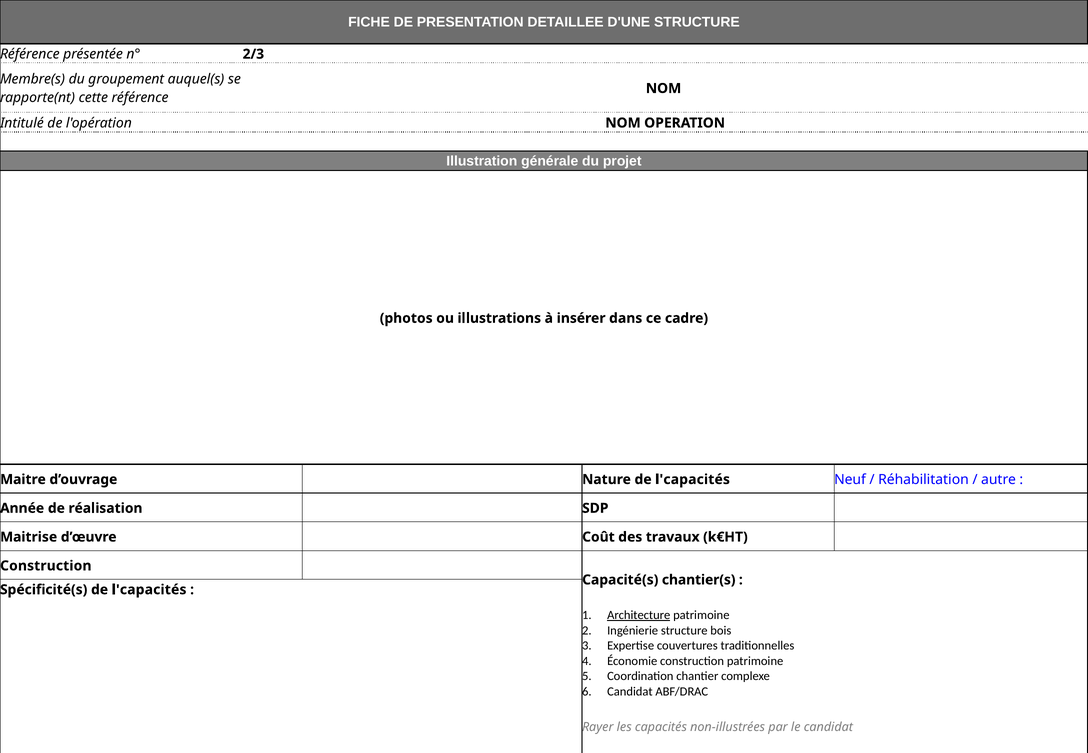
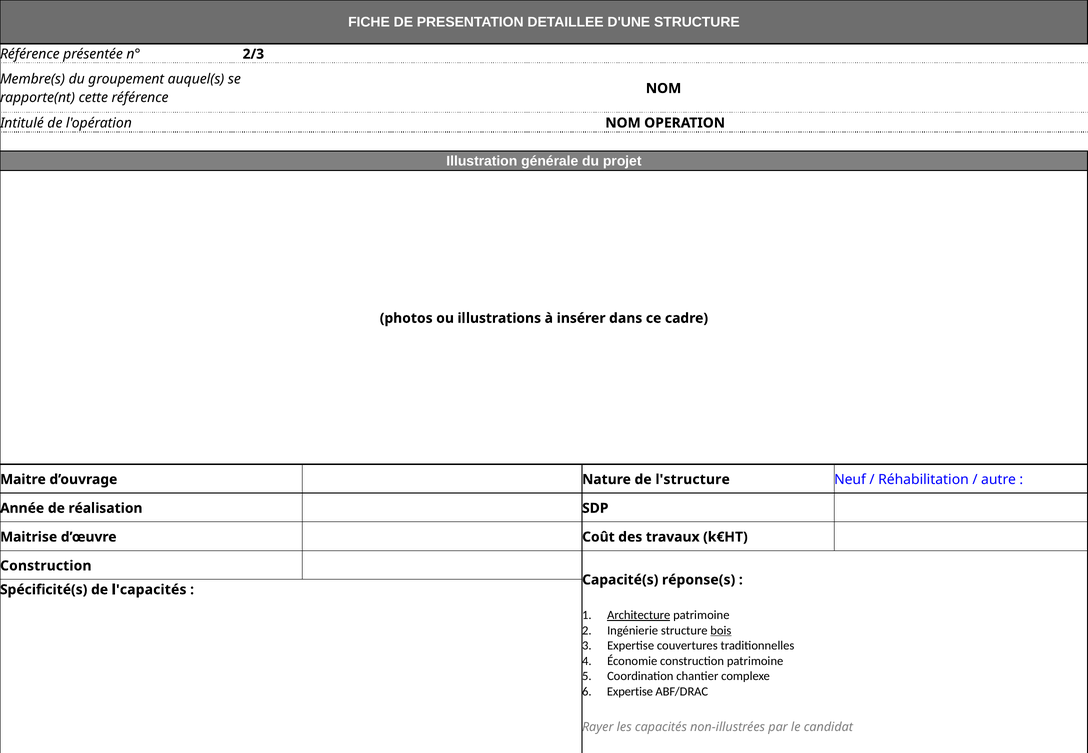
Nature de l'capacités: l'capacités -> l'structure (693, 480)
chantier(s: chantier(s -> réponse(s (699, 580)
bois underline: none -> present (721, 631)
Candidat: Candidat -> Expertise (630, 692)
